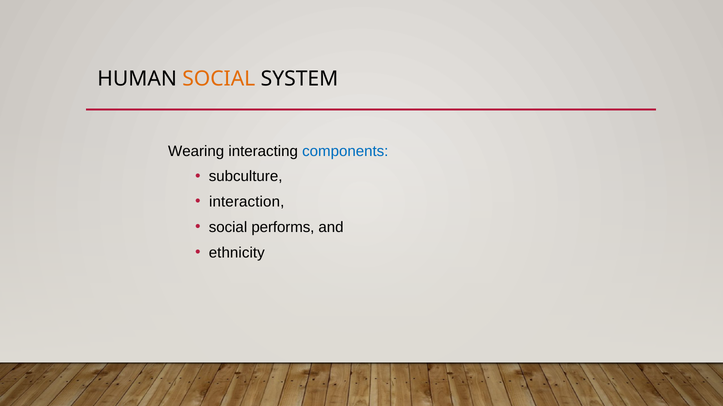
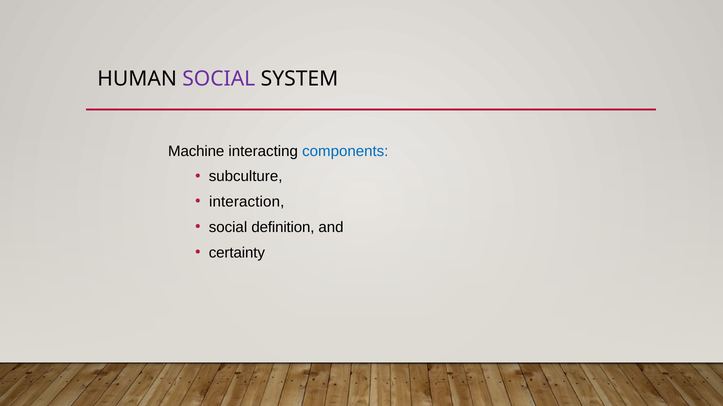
SOCIAL colour: orange -> purple (219, 79)
Wearing: Wearing -> Machine (196, 151)
performs: performs -> definition (283, 228)
ethnicity: ethnicity -> certainty (237, 253)
